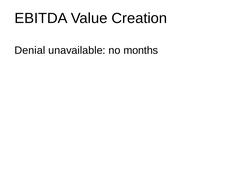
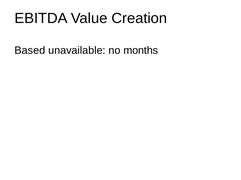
Denial: Denial -> Based (30, 51)
